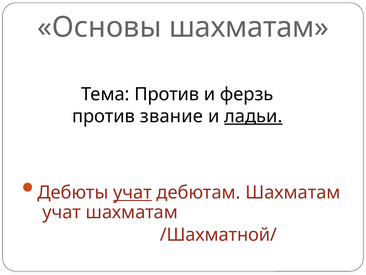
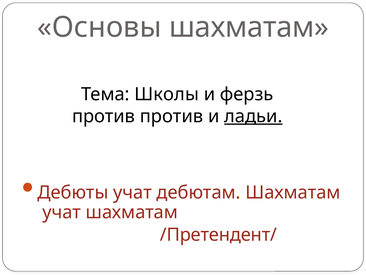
Тема Против: Против -> Школы (167, 94)
против звание: звание -> против (172, 116)
учат underline: present -> none (132, 192)
/Шахматной/: /Шахматной/ -> /Претендент/ (218, 234)
